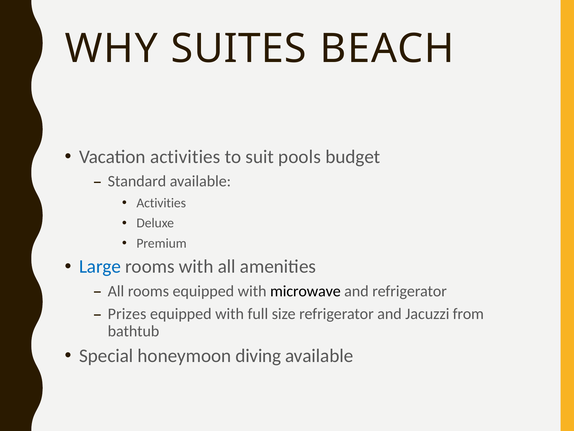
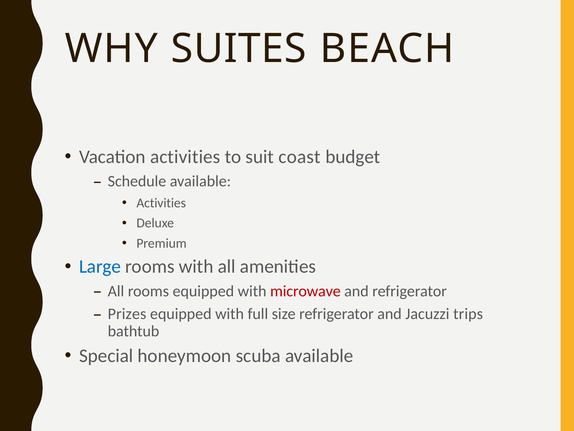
pools: pools -> coast (300, 157)
Standard: Standard -> Schedule (137, 181)
microwave colour: black -> red (305, 291)
from: from -> trips (468, 314)
diving: diving -> scuba (258, 355)
